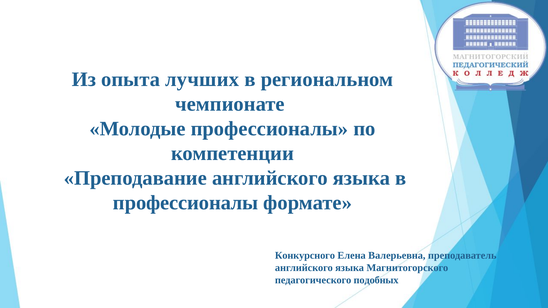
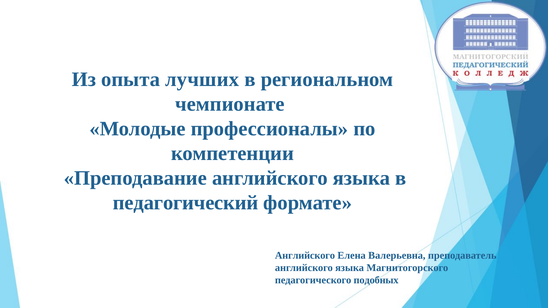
профессионалы: профессионалы -> педагогический (186, 203)
Конкурсного: Конкурсного -> Английского (305, 256)
